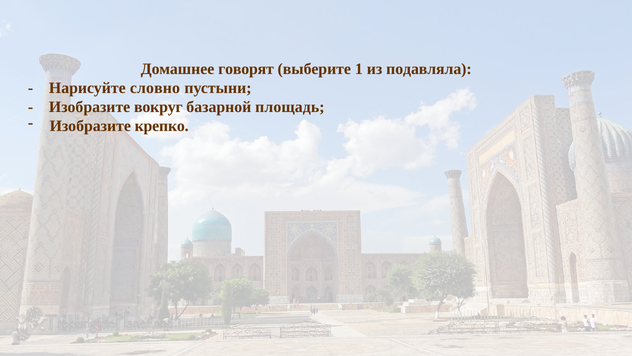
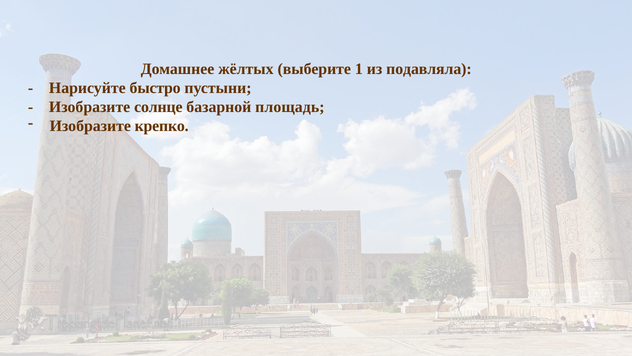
говорят: говорят -> жёлтых (246, 69)
словно: словно -> быстро (155, 88)
вокруг: вокруг -> солнце (158, 107)
